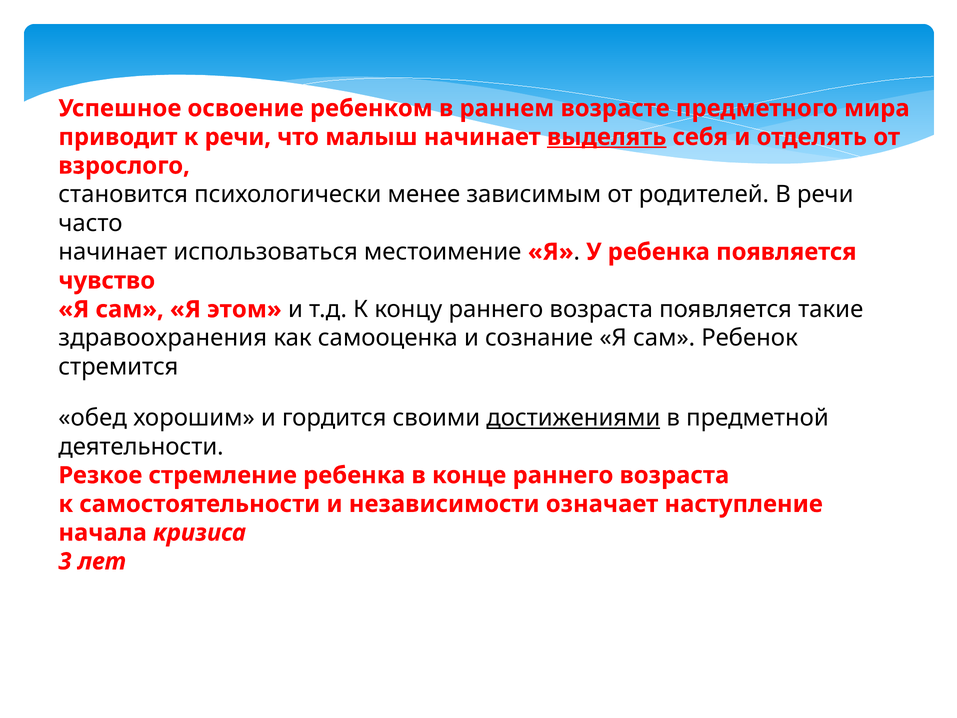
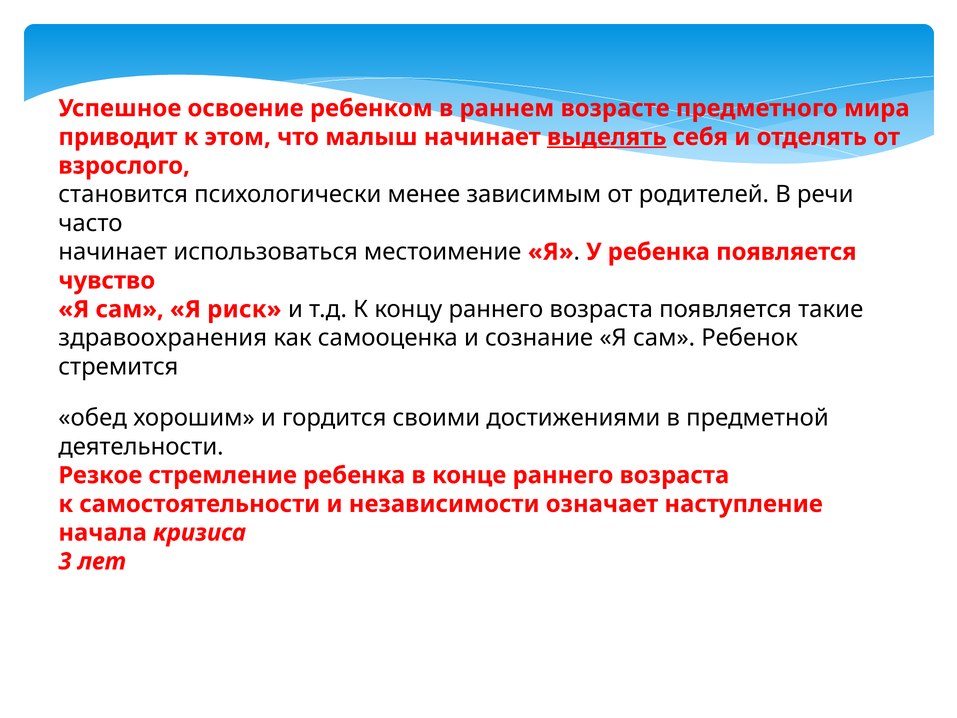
к речи: речи -> этом (238, 137)
этом: этом -> риск (244, 309)
достижениями underline: present -> none (573, 418)
